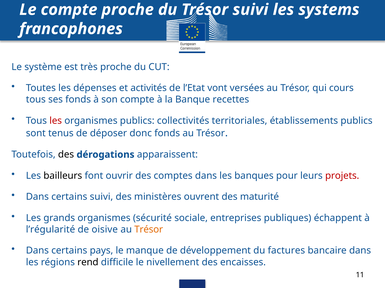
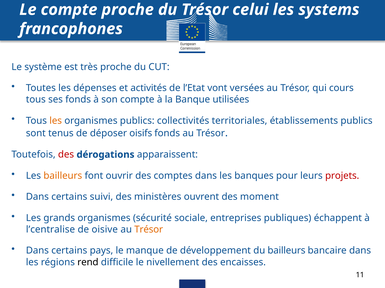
Trésor suivi: suivi -> celui (251, 10)
recettes: recettes -> utilisées (231, 100)
les colour: red -> orange (56, 121)
donc: donc -> oisifs (141, 134)
des colour: black -> red (66, 155)
bailleurs colour: black -> orange (63, 176)
maturité: maturité -> moment (259, 197)
l’régularité: l’régularité -> l’centralise (50, 230)
du factures: factures -> bailleurs (286, 251)
